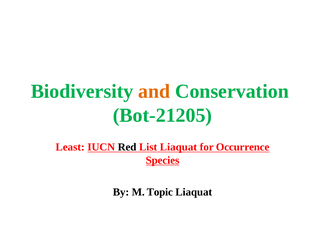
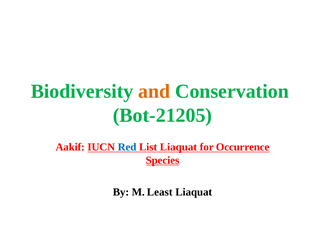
Least: Least -> Aakif (70, 147)
Red colour: black -> blue (127, 147)
Topic: Topic -> Least (160, 192)
